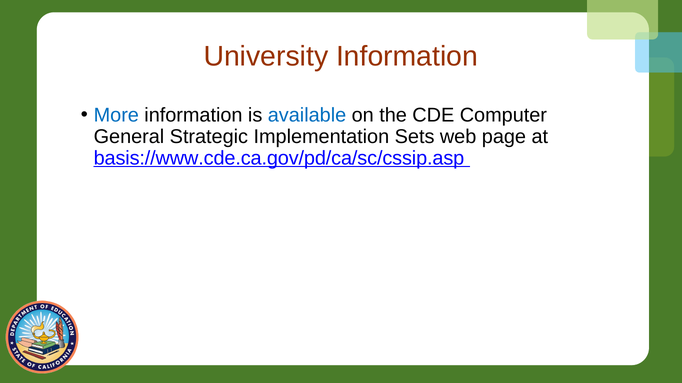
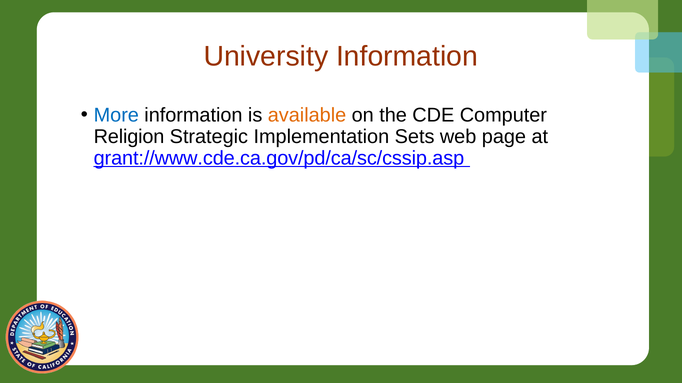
available colour: blue -> orange (307, 115)
General: General -> Religion (129, 137)
basis://www.cde.ca.gov/pd/ca/sc/cssip.asp: basis://www.cde.ca.gov/pd/ca/sc/cssip.asp -> grant://www.cde.ca.gov/pd/ca/sc/cssip.asp (279, 158)
